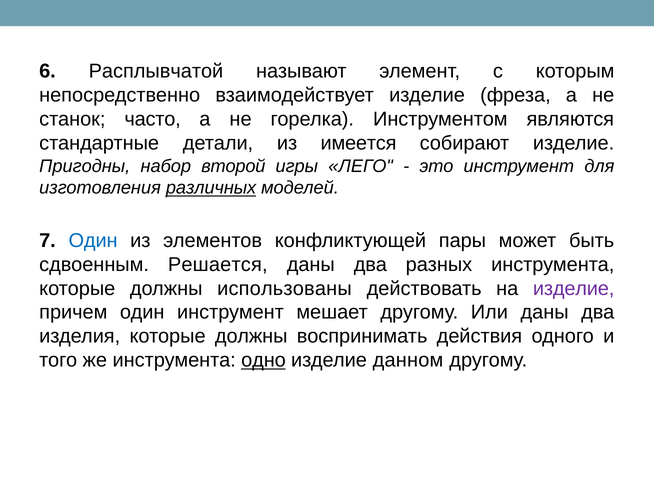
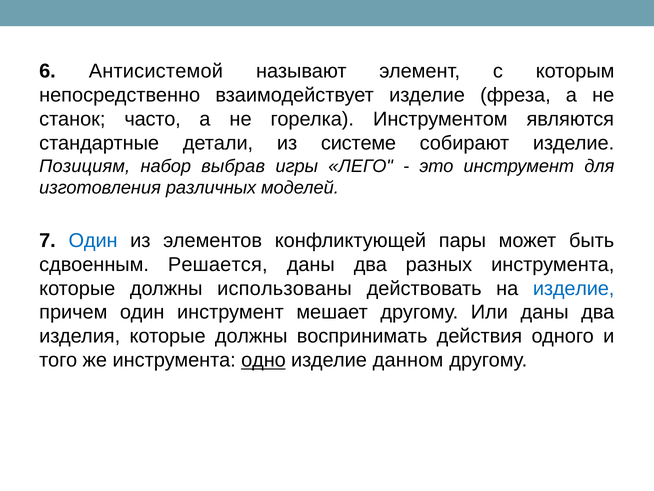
Расплывчатой: Расплывчатой -> Антисистемой (156, 71)
имеется: имеется -> системе (359, 143)
Пригодны: Пригодны -> Позициям (85, 166)
второй: второй -> выбрав (233, 166)
различных underline: present -> none (211, 188)
изделие colour: purple -> blue (574, 288)
